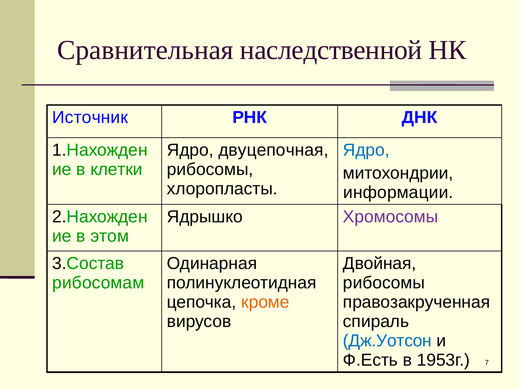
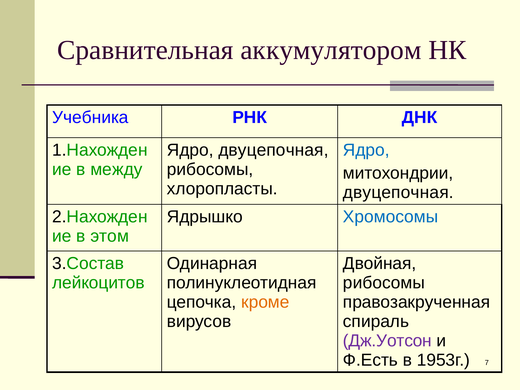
наследственной: наследственной -> аккумулятором (331, 50)
Источник: Источник -> Учебника (90, 117)
клетки: клетки -> между (116, 170)
информации: информации -> двуцепочная (398, 192)
Хромосомы colour: purple -> blue (391, 217)
рибосомам: рибосомам -> лейкоцитов (98, 283)
Дж.Уотсон colour: blue -> purple (387, 341)
